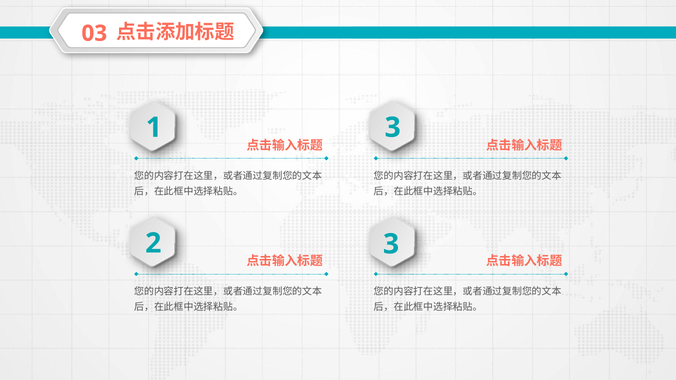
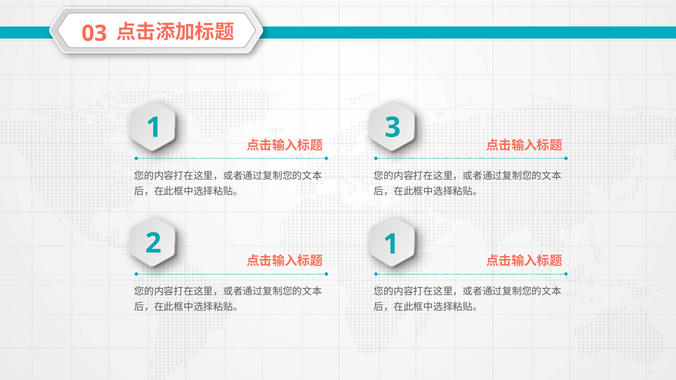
2 3: 3 -> 1 (391, 244)
